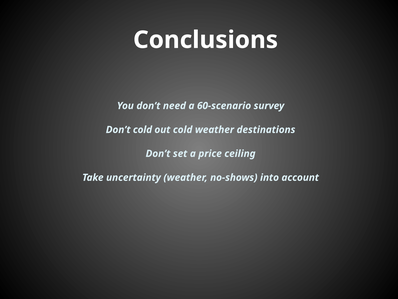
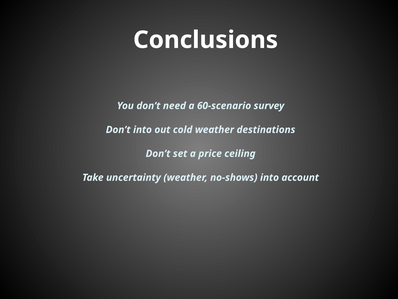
Don’t cold: cold -> into (142, 129)
